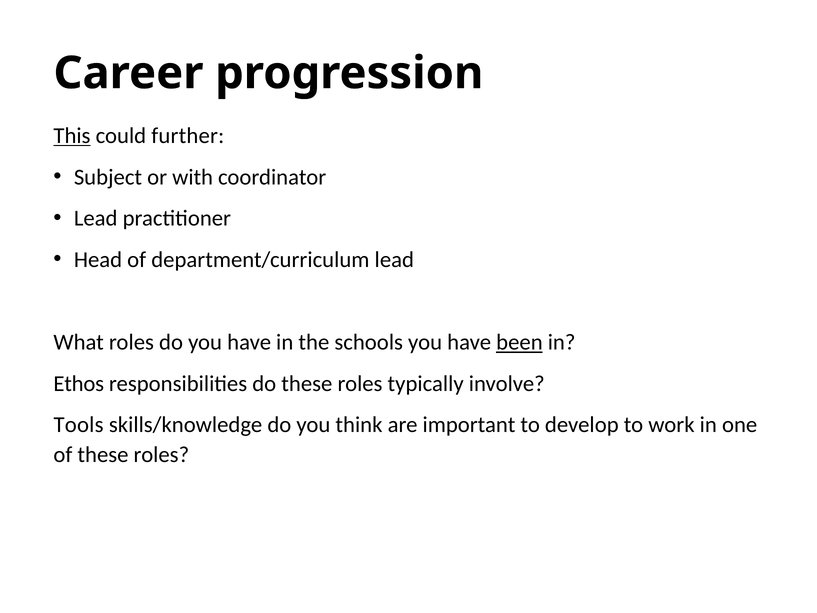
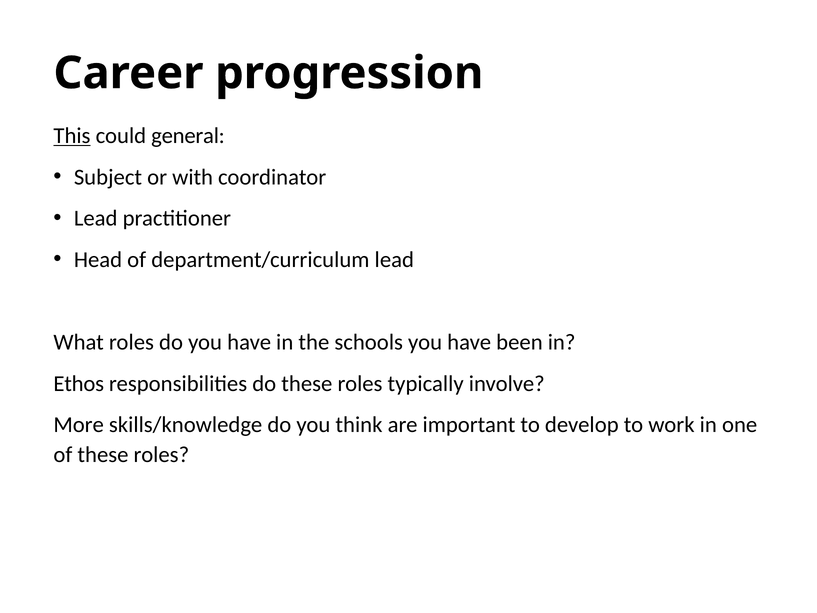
further: further -> general (188, 136)
been underline: present -> none (519, 342)
Tools: Tools -> More (79, 425)
